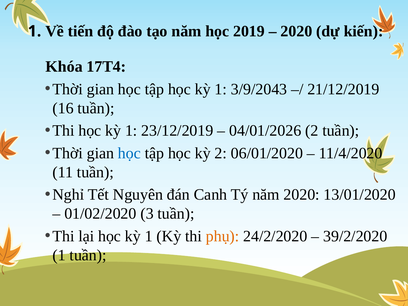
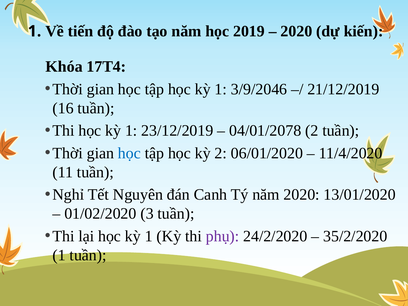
3/9/2043: 3/9/2043 -> 3/9/2046 (259, 89)
04/01/2026: 04/01/2026 -> 04/01/2078 (265, 131)
phụ colour: orange -> purple (223, 236)
39/2/2020: 39/2/2020 -> 35/2/2020 (355, 236)
